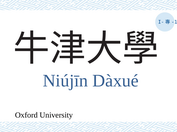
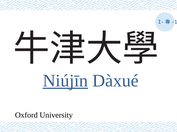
Niújīn underline: none -> present (65, 81)
